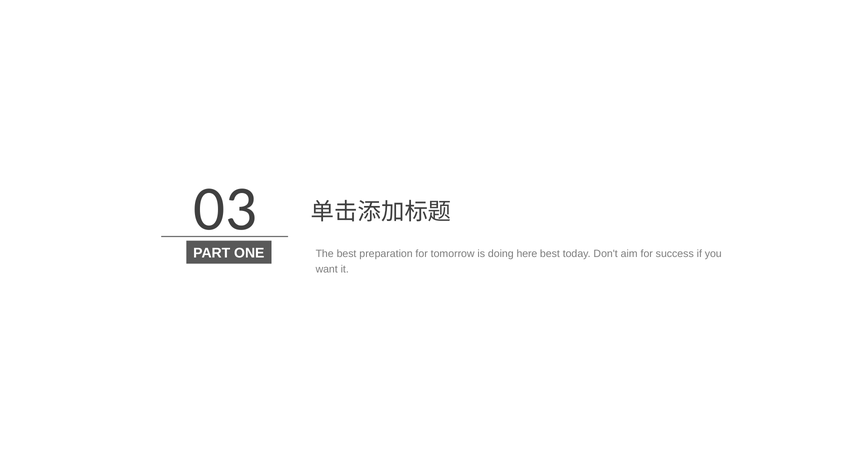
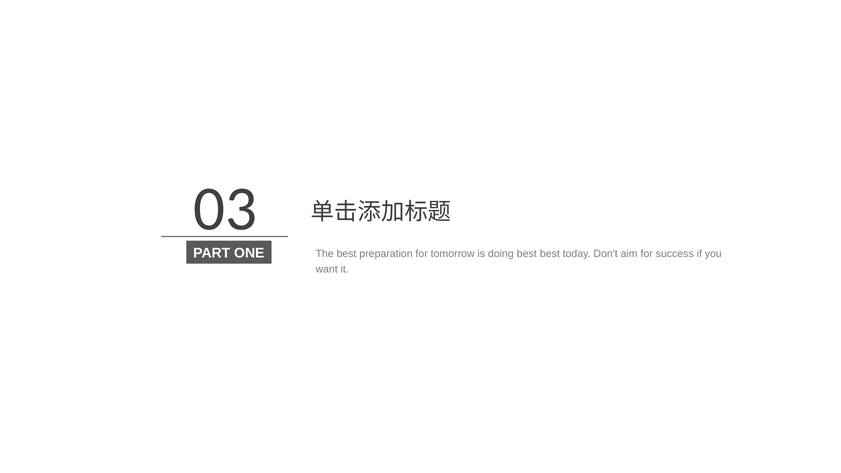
doing here: here -> best (527, 254)
